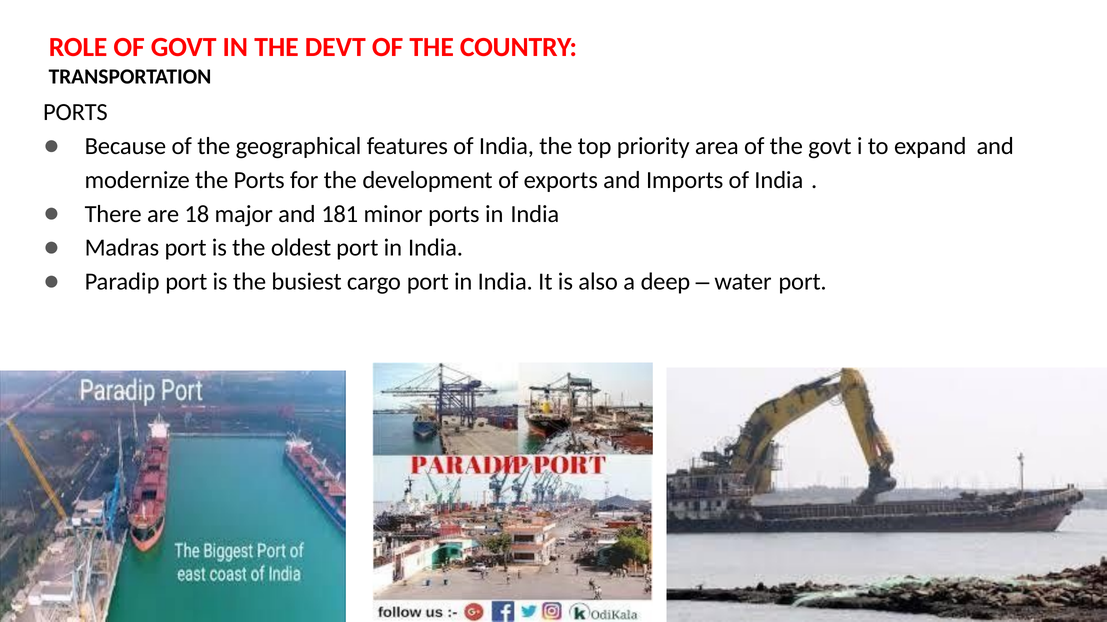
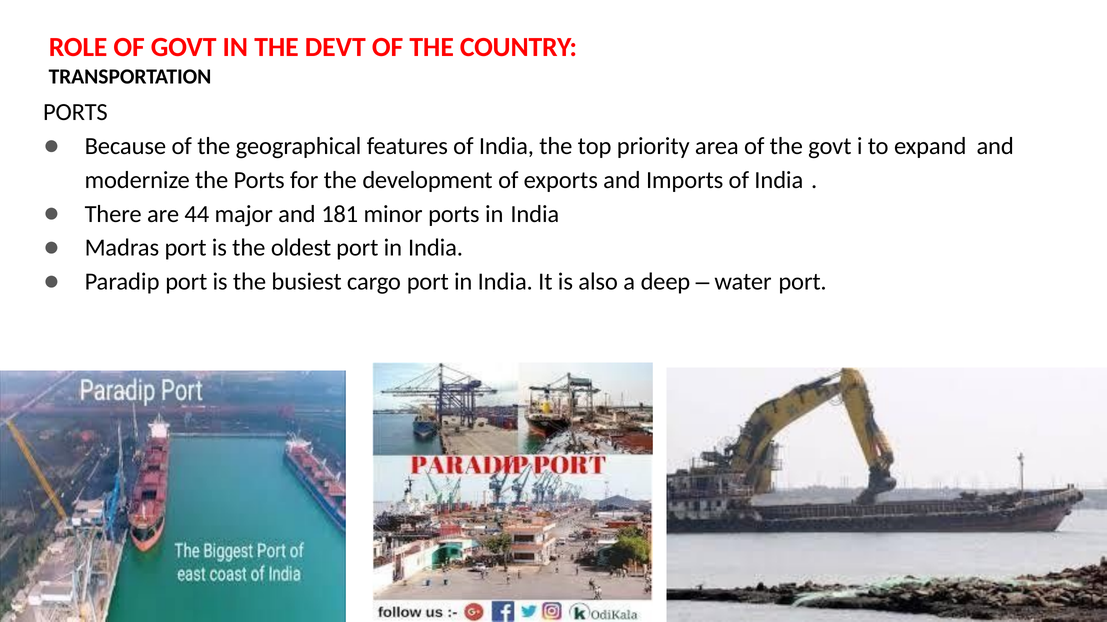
18: 18 -> 44 (197, 214)
